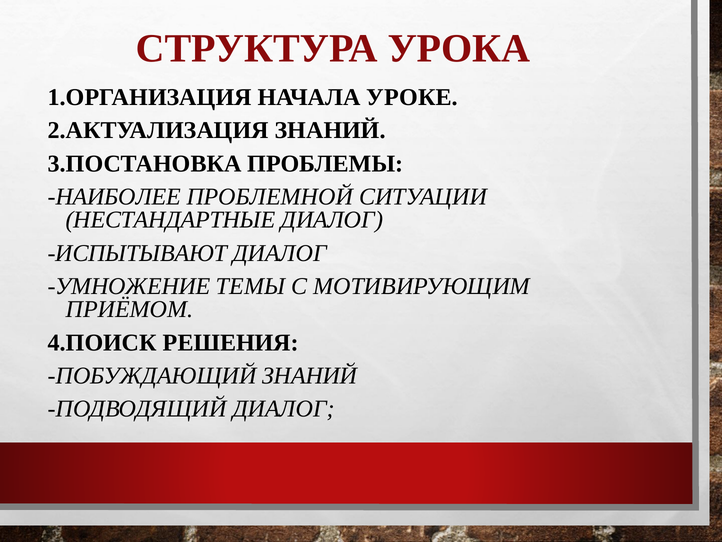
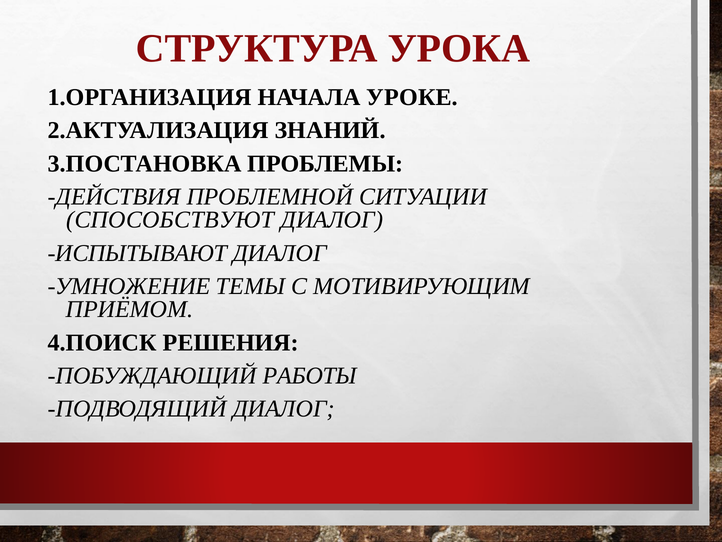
НАИБОЛЕЕ: НАИБОЛЕЕ -> ДЕЙСТВИЯ (114, 197)
НЕСТАНДАРТНЫЕ: НЕСТАНДАРТНЫЕ -> СПОСОБСТВУЮТ (170, 220)
ПОБУЖДАЮЩИЙ ЗНАНИЙ: ЗНАНИЙ -> РАБОТЫ (310, 375)
